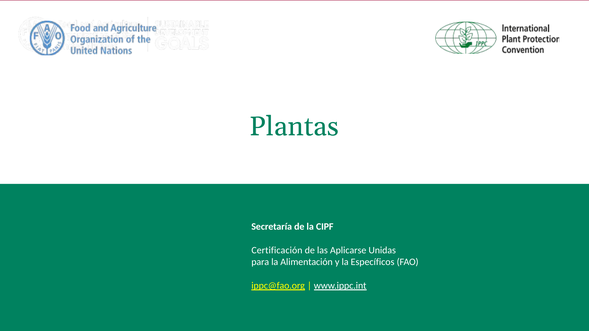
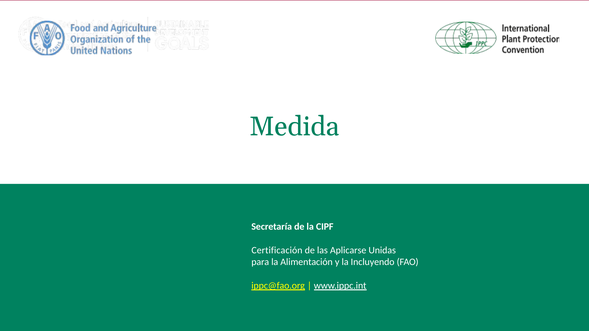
Plantas: Plantas -> Medida (294, 127)
Específicos: Específicos -> Incluyendo (373, 262)
